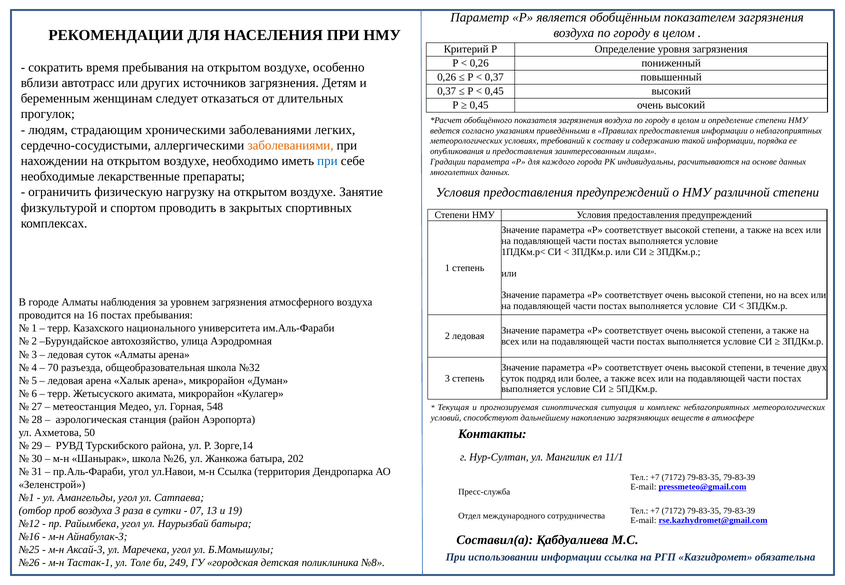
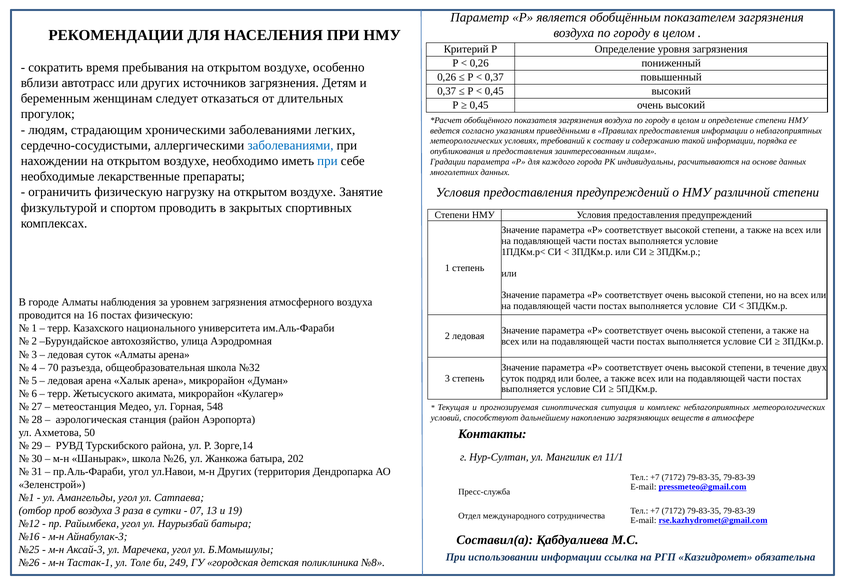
заболеваниями colour: orange -> blue (291, 145)
постах пребывания: пребывания -> физическую (164, 315)
м-н Ссылка: Ссылка -> Других (235, 472)
